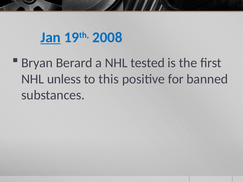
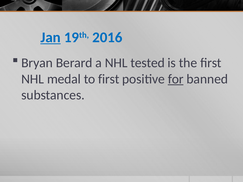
2008: 2008 -> 2016 (107, 37)
unless: unless -> medal (64, 79)
to this: this -> first (109, 79)
for underline: none -> present (176, 79)
